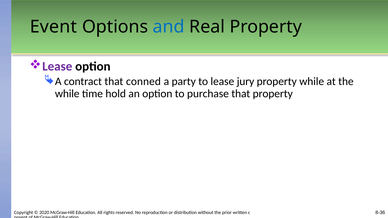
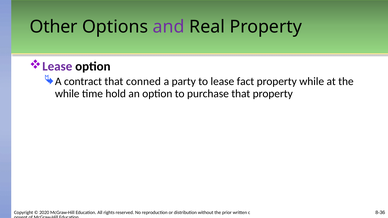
Event: Event -> Other (54, 27)
and colour: blue -> purple (169, 27)
jury: jury -> fact (245, 82)
